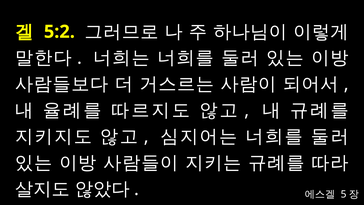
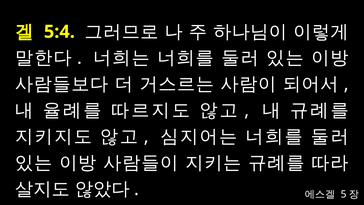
5:2: 5:2 -> 5:4 (59, 32)
